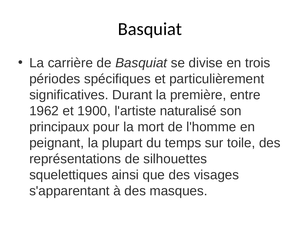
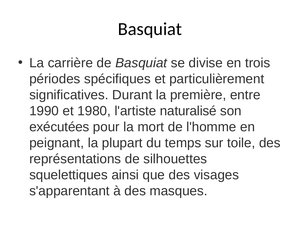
1962: 1962 -> 1990 (44, 111)
1900: 1900 -> 1980 (94, 111)
principaux: principaux -> exécutées (59, 127)
